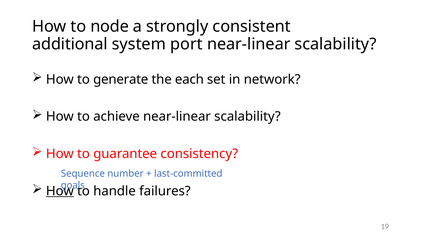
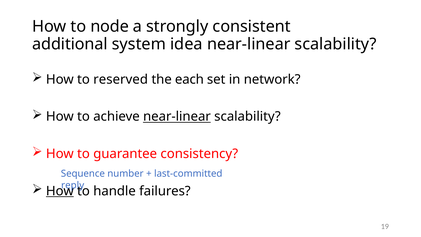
port: port -> idea (186, 44)
generate: generate -> reserved (121, 79)
near-linear underline: none -> present (177, 117)
goals: goals -> reply (73, 185)
